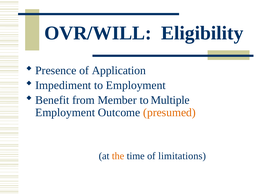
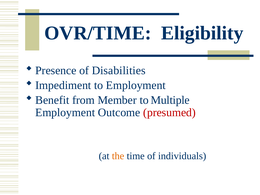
OVR/WILL: OVR/WILL -> OVR/TIME (98, 33)
Application: Application -> Disabilities (119, 70)
presumed colour: orange -> red (170, 113)
limitations: limitations -> individuals (182, 156)
